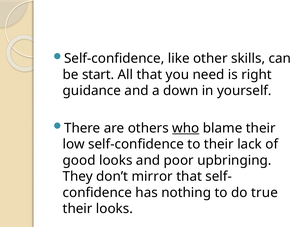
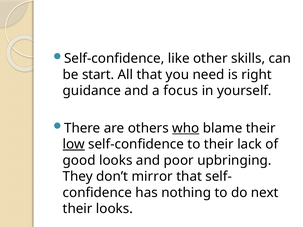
down: down -> focus (181, 91)
low underline: none -> present (74, 144)
true: true -> next (265, 193)
